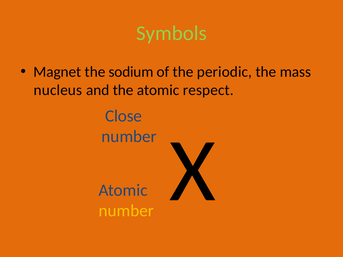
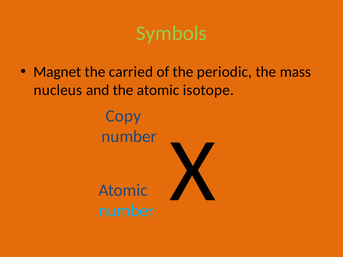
sodium: sodium -> carried (131, 72)
respect: respect -> isotope (208, 90)
Close: Close -> Copy (123, 116)
number colour: yellow -> light blue (126, 211)
